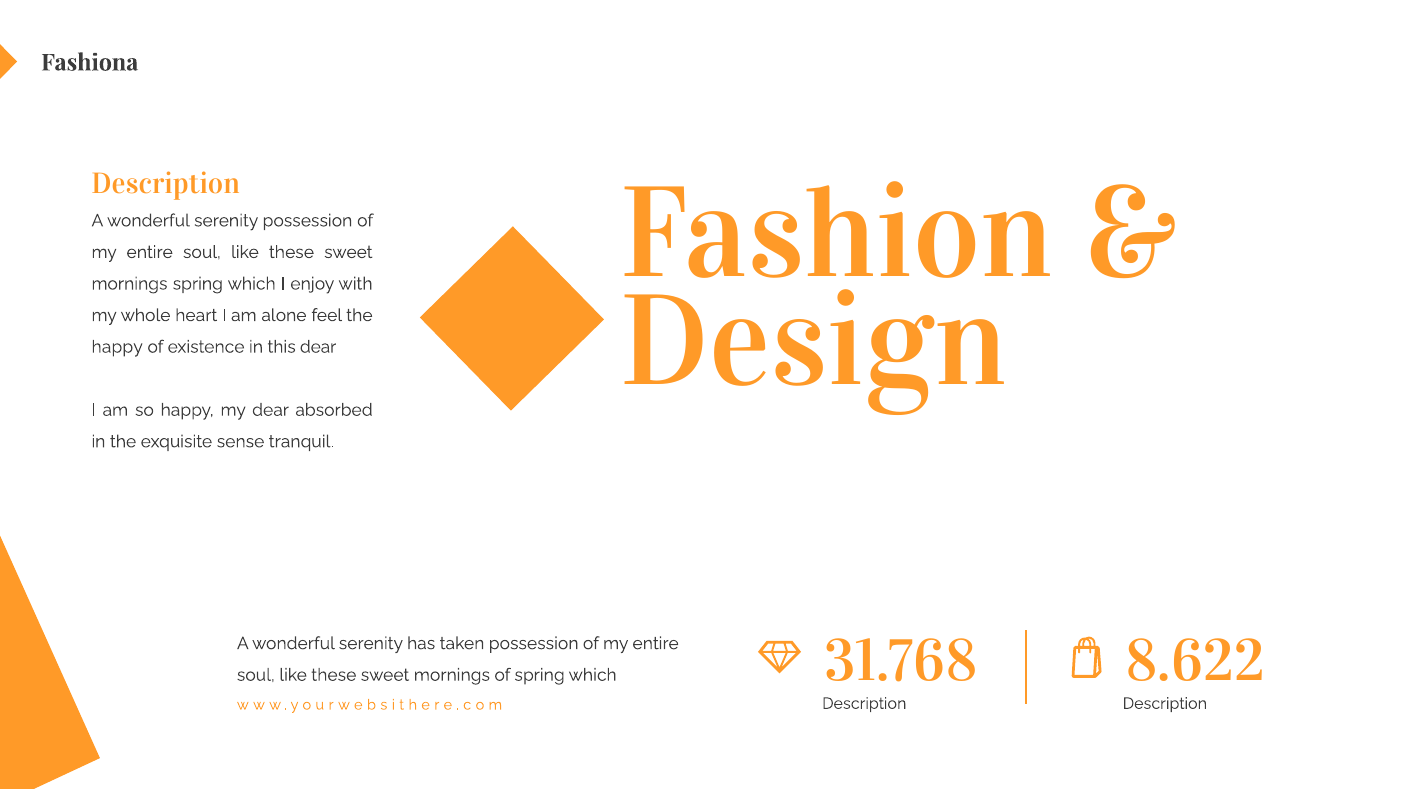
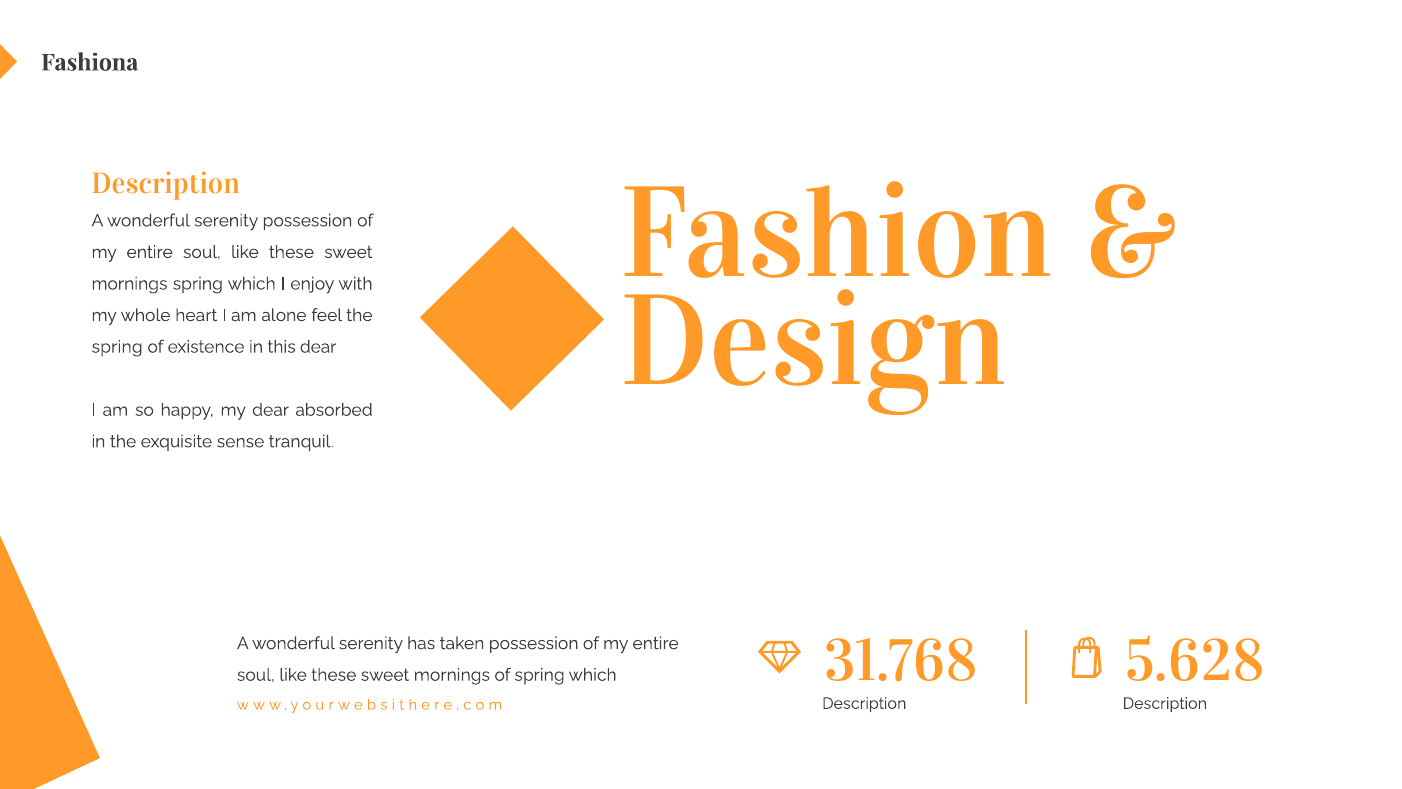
happy: happy -> spring (117, 347)
8.622: 8.622 -> 5.628 (1195, 661)
